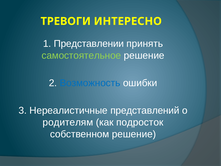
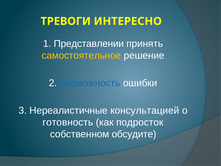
самостоятельное colour: light green -> yellow (81, 55)
представлений: представлений -> консультацией (145, 110)
родителям: родителям -> готовность (68, 122)
собственном решение: решение -> обсудите (134, 134)
